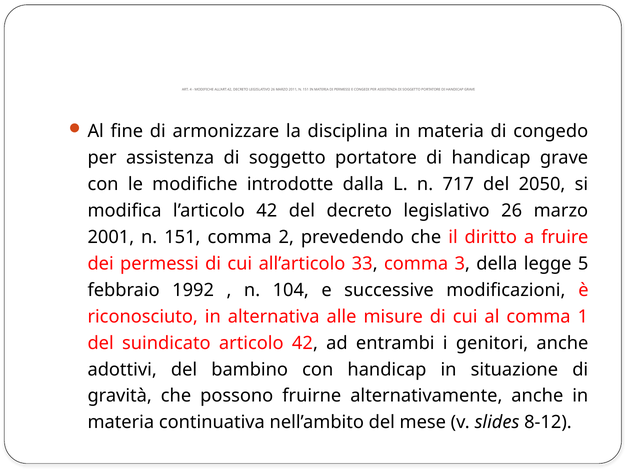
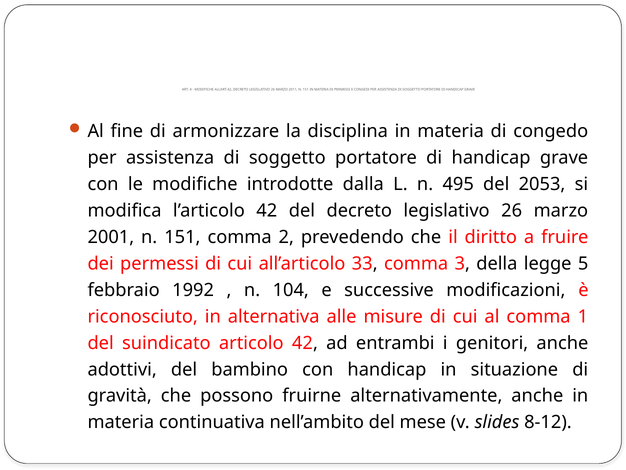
717: 717 -> 495 (458, 184)
2050: 2050 -> 2053 (542, 184)
